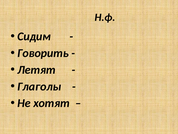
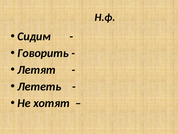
Глаголы: Глаголы -> Лететь (39, 86)
